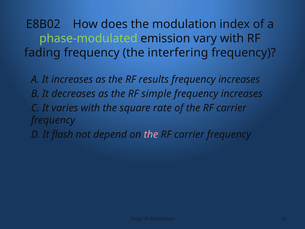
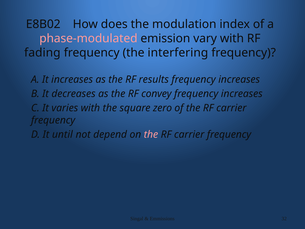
phase-modulated colour: light green -> pink (88, 38)
simple: simple -> convey (156, 94)
rate: rate -> zero (162, 108)
flash: flash -> until (62, 134)
